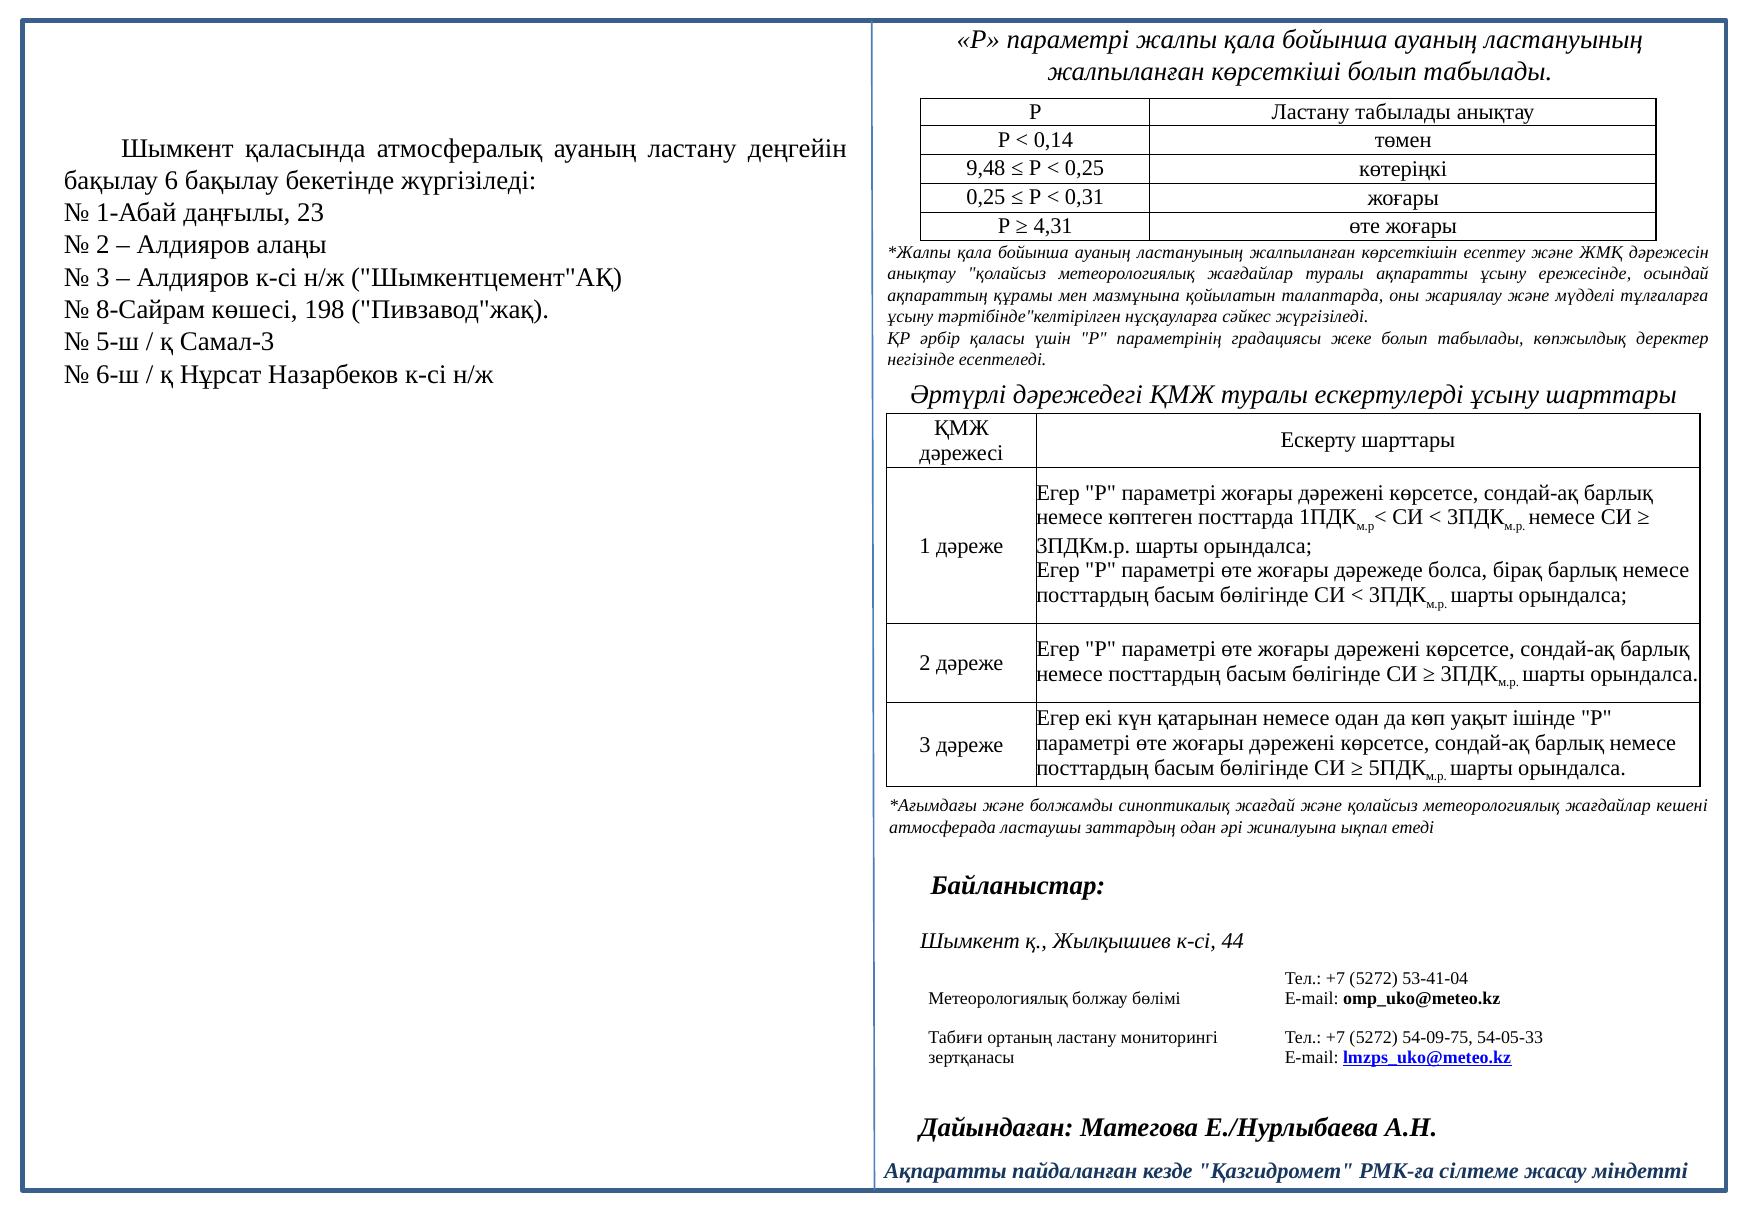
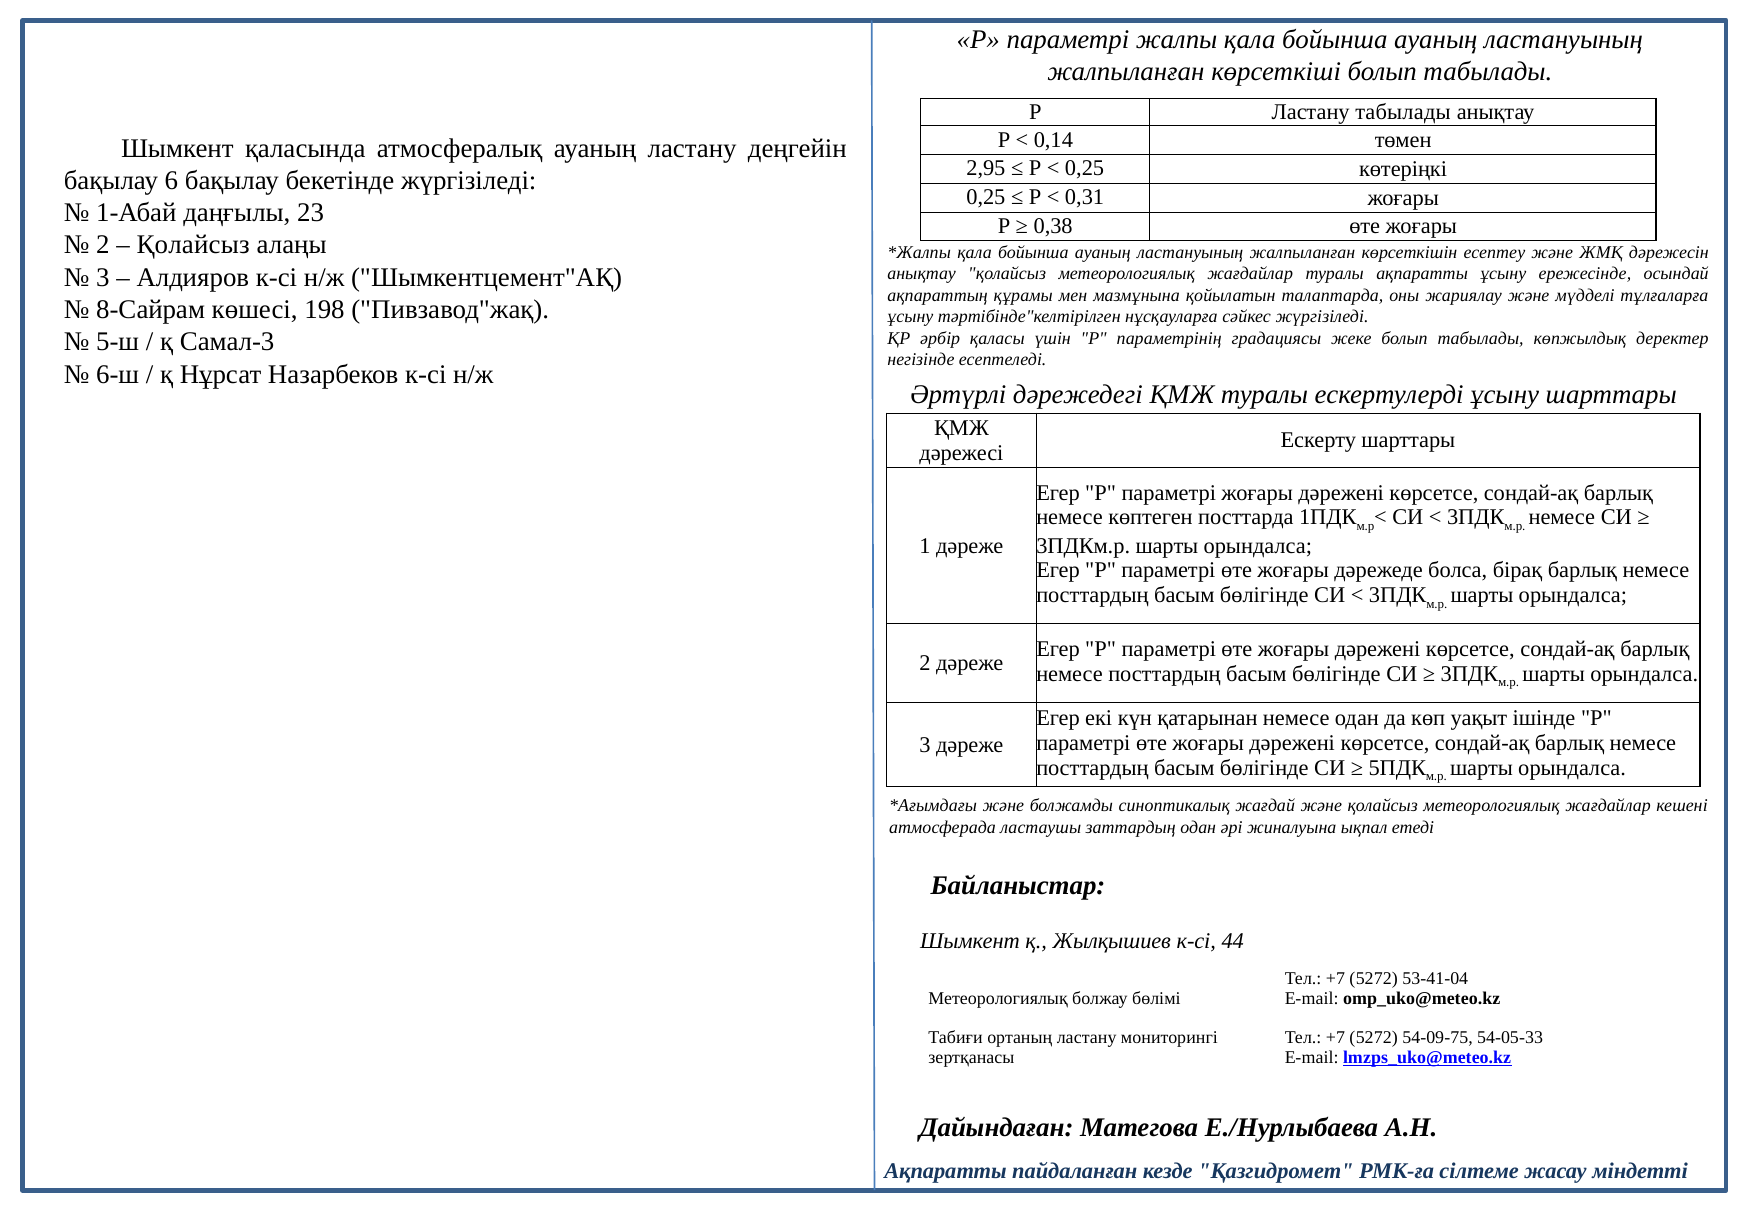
9,48: 9,48 -> 2,95 (986, 169)
4,31: 4,31 -> 0,38 (1053, 226)
Алдияров: Алдияров -> Қолайсыз (193, 245)
